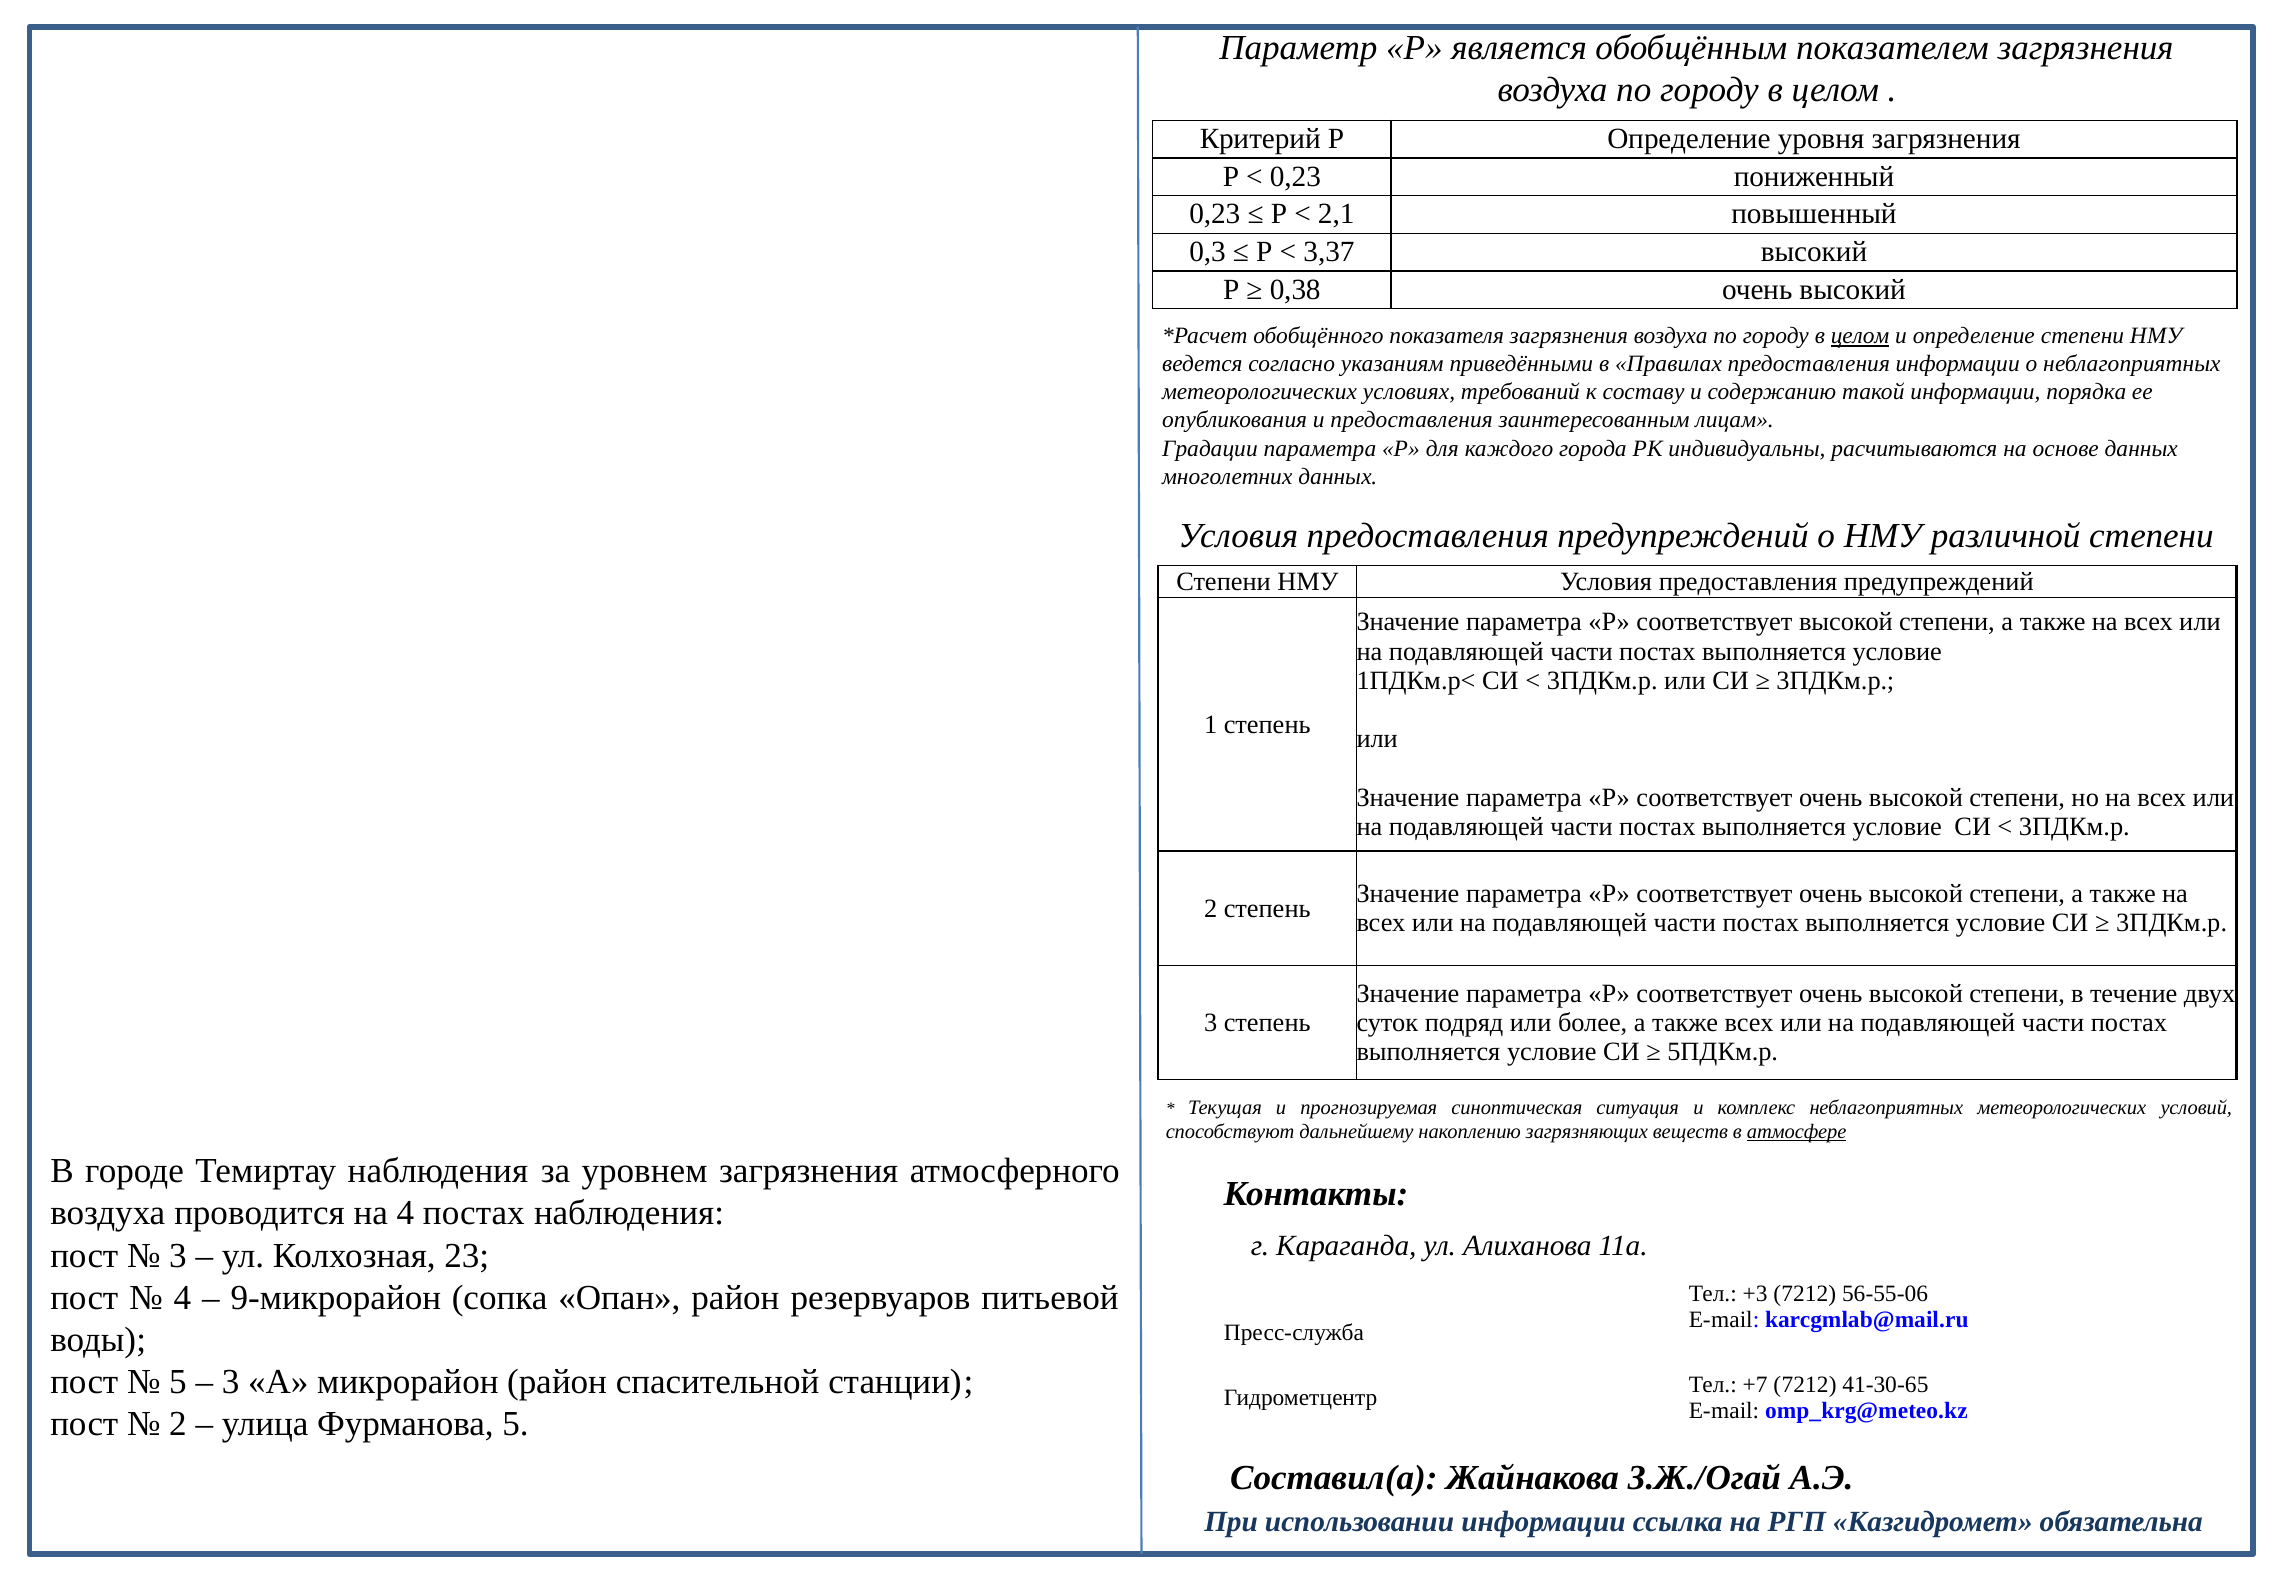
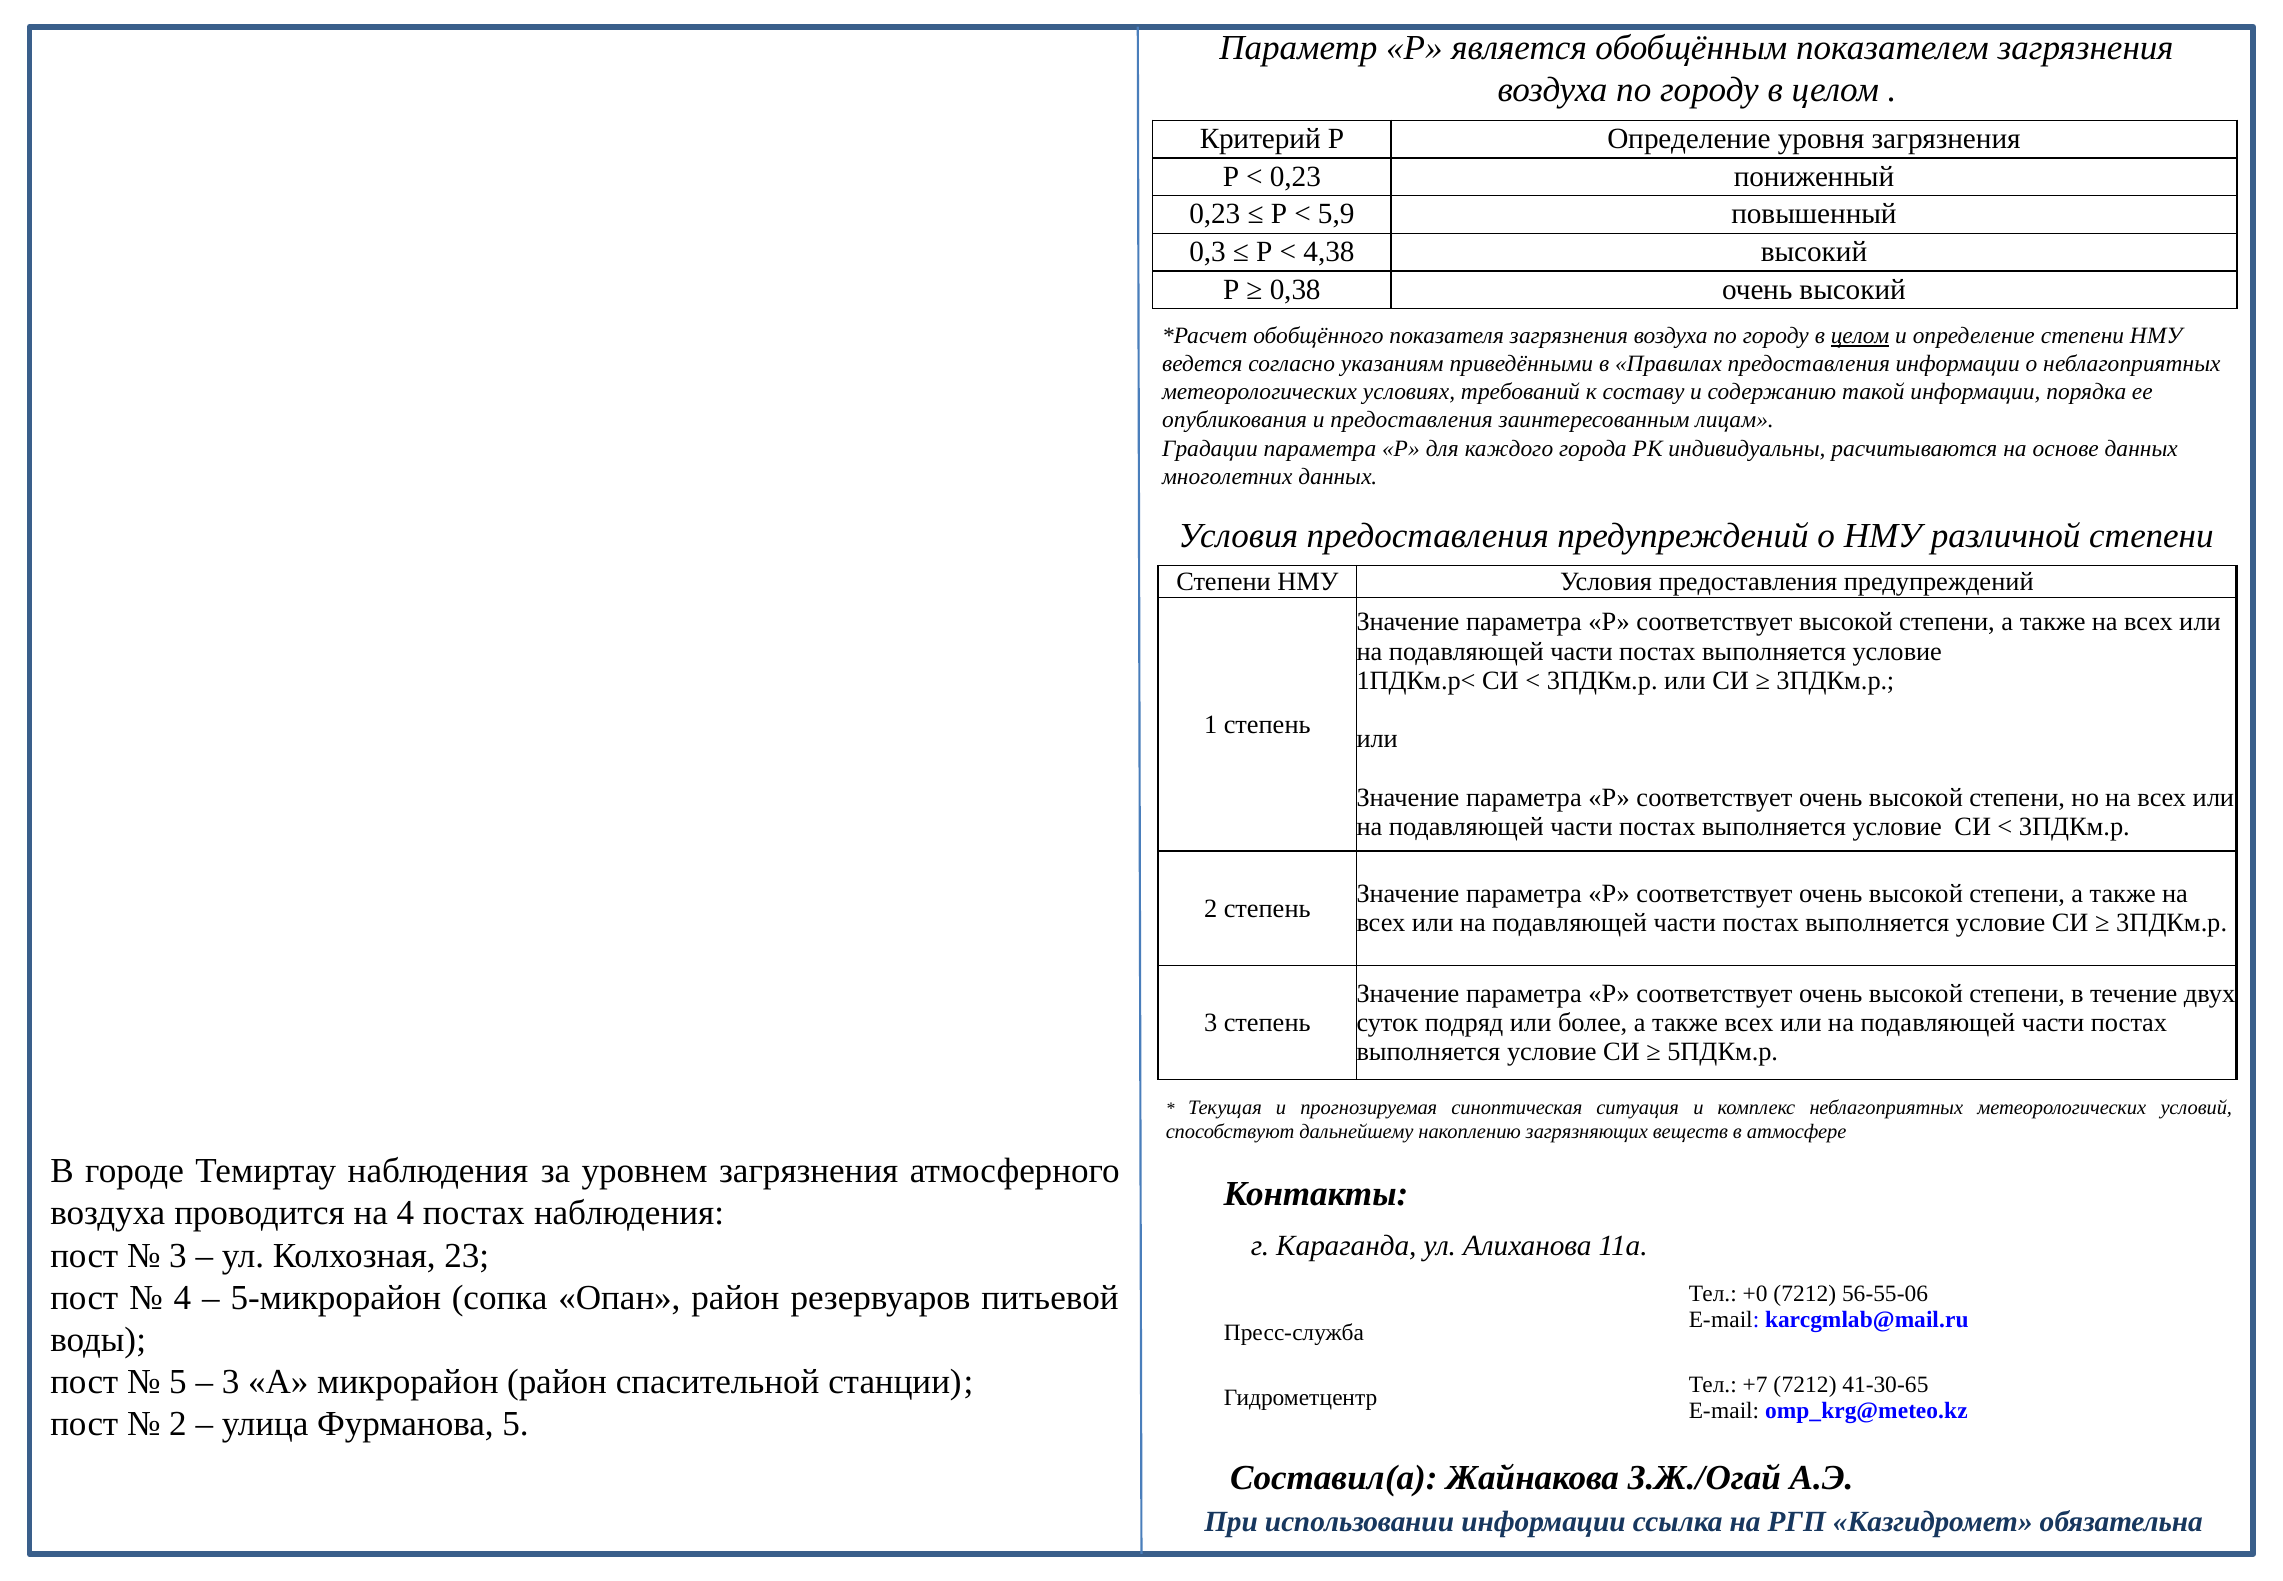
2,1: 2,1 -> 5,9 (1336, 214)
3,37: 3,37 -> 4,38 (1329, 252)
атмосфере underline: present -> none (1797, 1132)
9-микрорайон: 9-микрорайон -> 5-микрорайон (336, 1297)
+3: +3 -> +0 (1755, 1293)
